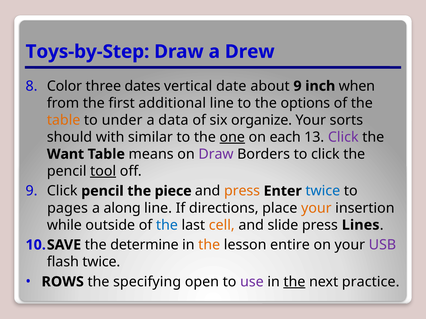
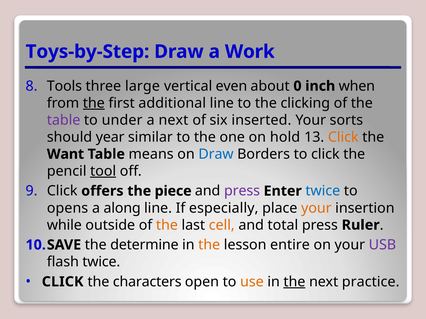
Drew: Drew -> Work (250, 52)
Color: Color -> Tools (64, 86)
dates: dates -> large (142, 86)
date: date -> even (231, 86)
about 9: 9 -> 0 (297, 86)
the underline: none -> present (94, 103)
options: options -> clicking (305, 103)
table colour: orange -> purple (64, 120)
a data: data -> next (173, 120)
organize: organize -> inserted (261, 120)
with: with -> year (110, 137)
one underline: present -> none (232, 137)
each: each -> hold (285, 137)
Click colour: purple -> orange (343, 137)
Draw colour: purple -> blue (216, 154)
Click pencil: pencil -> offers (102, 191)
press colour: orange -> purple (242, 191)
pages: pages -> opens (68, 208)
directions: directions -> especially (224, 208)
the colour: blue -> orange (167, 225)
slide: slide -> total (283, 225)
Lines: Lines -> Ruler (361, 225)
ROWS: ROWS -> CLICK (63, 282)
specifying: specifying -> characters (147, 282)
use colour: purple -> orange (252, 282)
